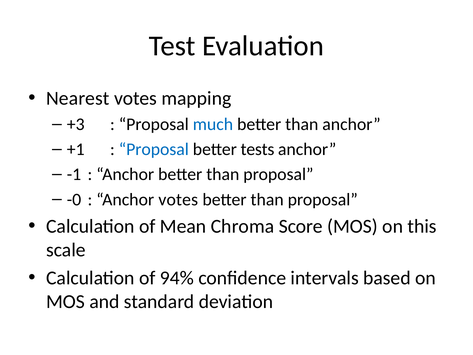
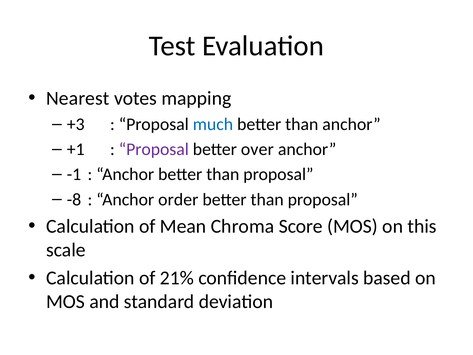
Proposal colour: blue -> purple (154, 149)
tests: tests -> over (257, 149)
-0: -0 -> -8 (74, 199)
Anchor votes: votes -> order (178, 199)
94%: 94% -> 21% (177, 278)
